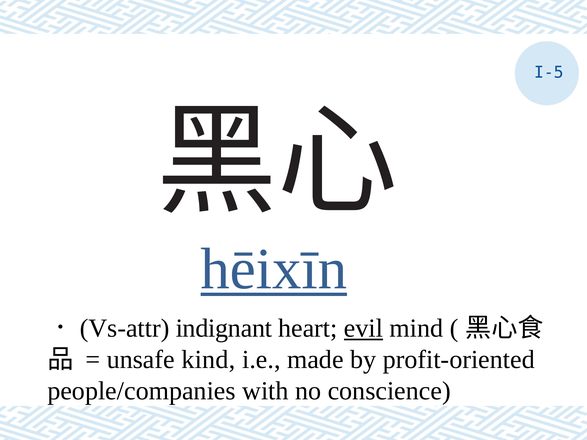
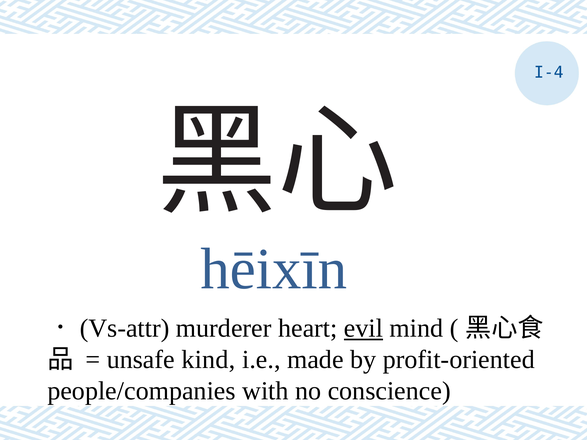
I-5: I-5 -> I-4 (549, 72)
hēixīn underline: present -> none (274, 269)
indignant: indignant -> murderer (224, 329)
